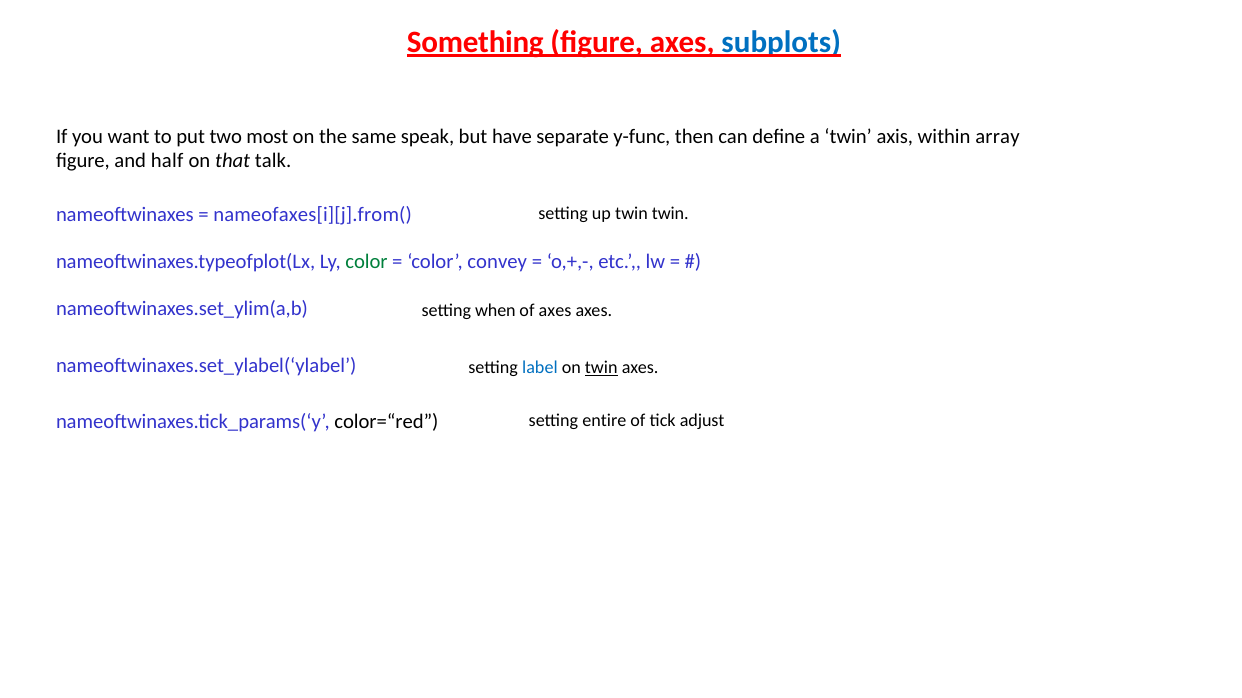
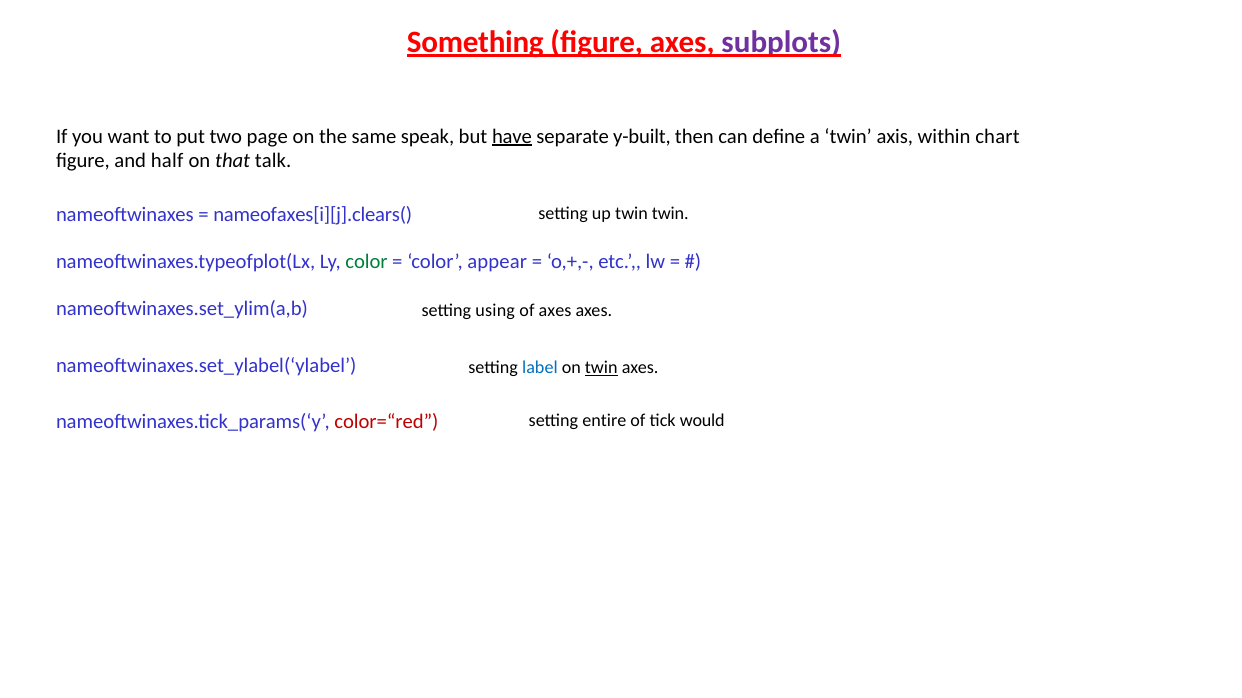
subplots colour: blue -> purple (781, 42)
most: most -> page (267, 136)
have underline: none -> present (512, 136)
y-func: y-func -> y-built (642, 136)
array: array -> chart (997, 136)
nameofaxes[i][j].from(: nameofaxes[i][j].from( -> nameofaxes[i][j].clears( (313, 215)
convey: convey -> appear (497, 262)
when: when -> using (495, 311)
color=“red colour: black -> red (386, 422)
adjust: adjust -> would (702, 421)
